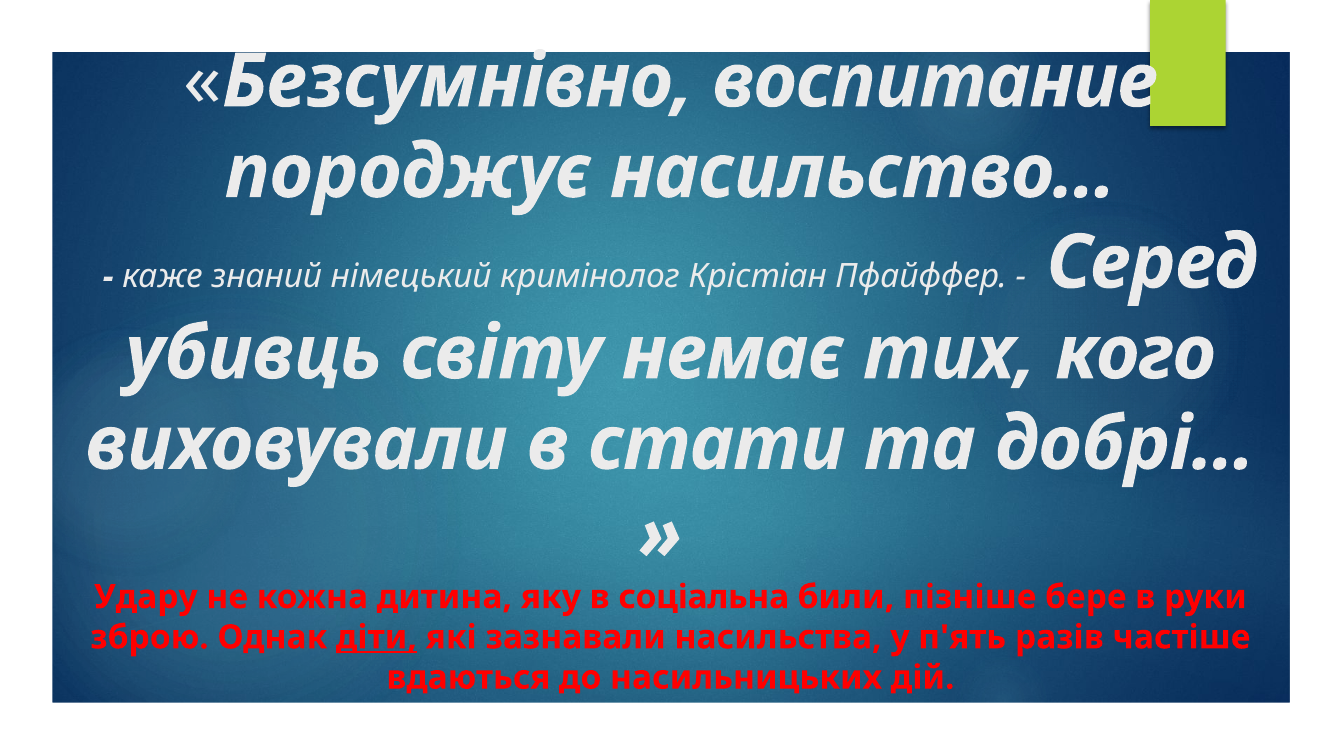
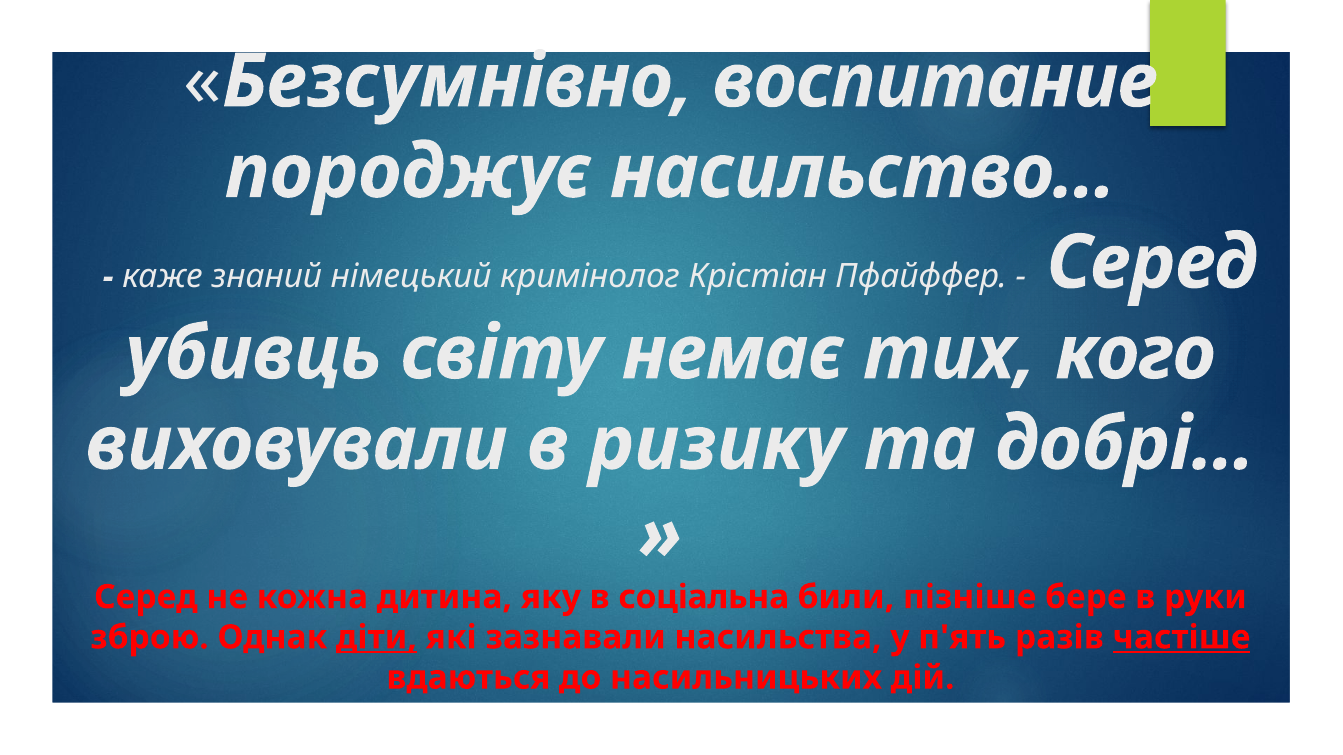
стати: стати -> ризику (717, 444)
Удару: Удару -> Серед (146, 597)
частіше underline: none -> present (1181, 638)
